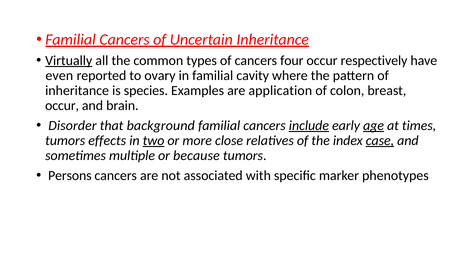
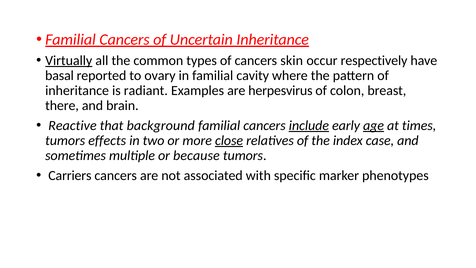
four: four -> skin (292, 61)
even: even -> basal (59, 76)
species: species -> radiant (146, 90)
application: application -> herpesvirus (280, 90)
occur: occur -> there (62, 105)
Disorder: Disorder -> Reactive (72, 125)
two underline: present -> none (154, 140)
close underline: none -> present (229, 140)
case underline: present -> none (380, 140)
Persons: Persons -> Carriers (70, 175)
